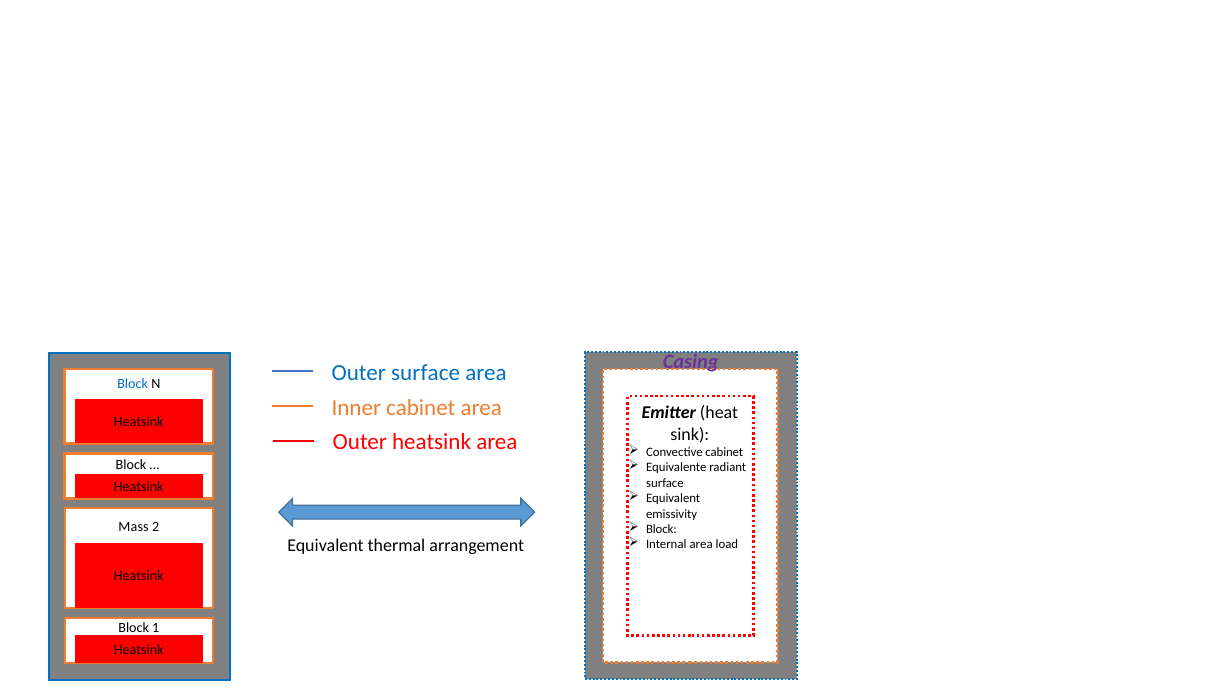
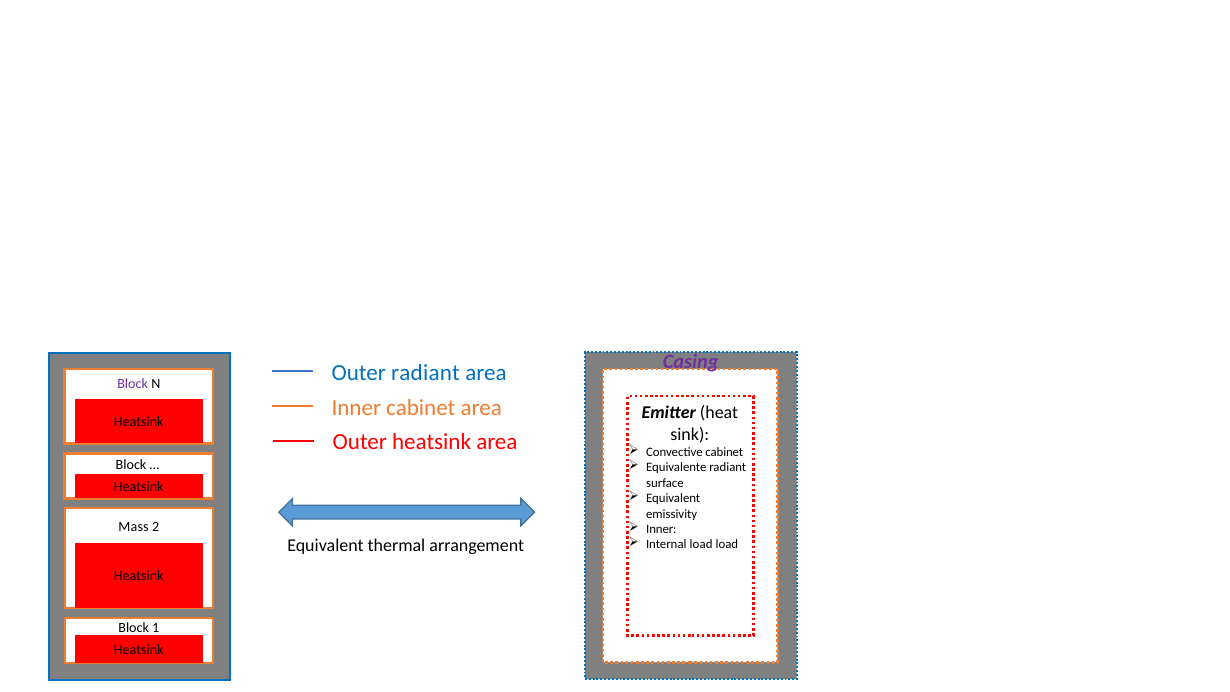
Outer surface: surface -> radiant (426, 373)
Block colour: blue -> purple (133, 384)
Block: Block -> Inner (661, 529)
Internal area: area -> load (701, 545)
